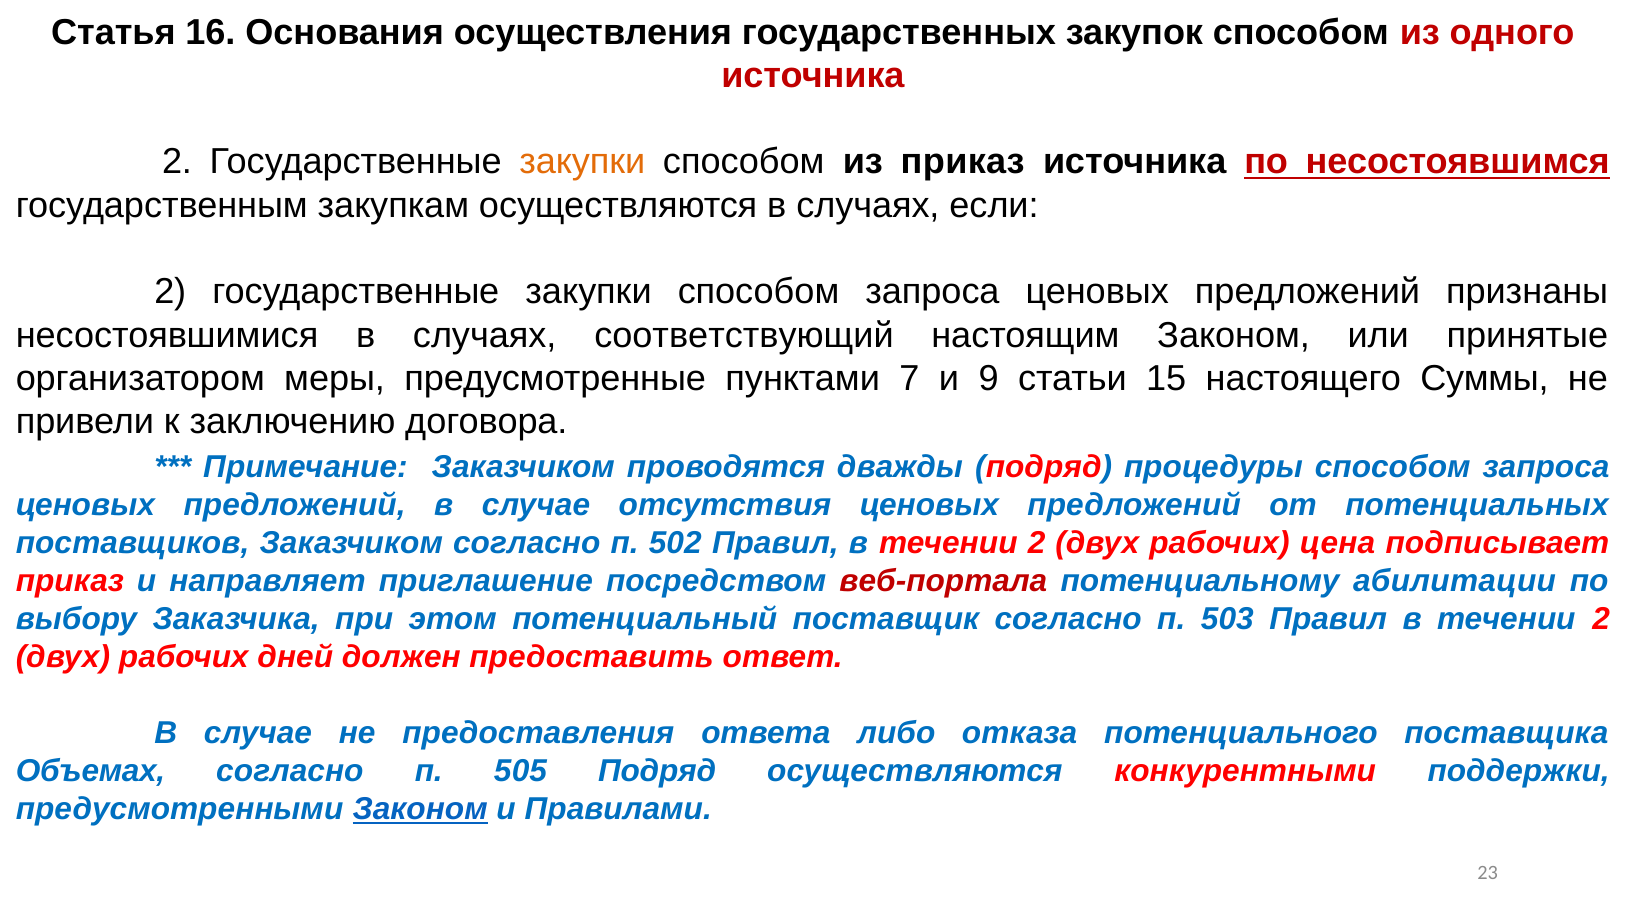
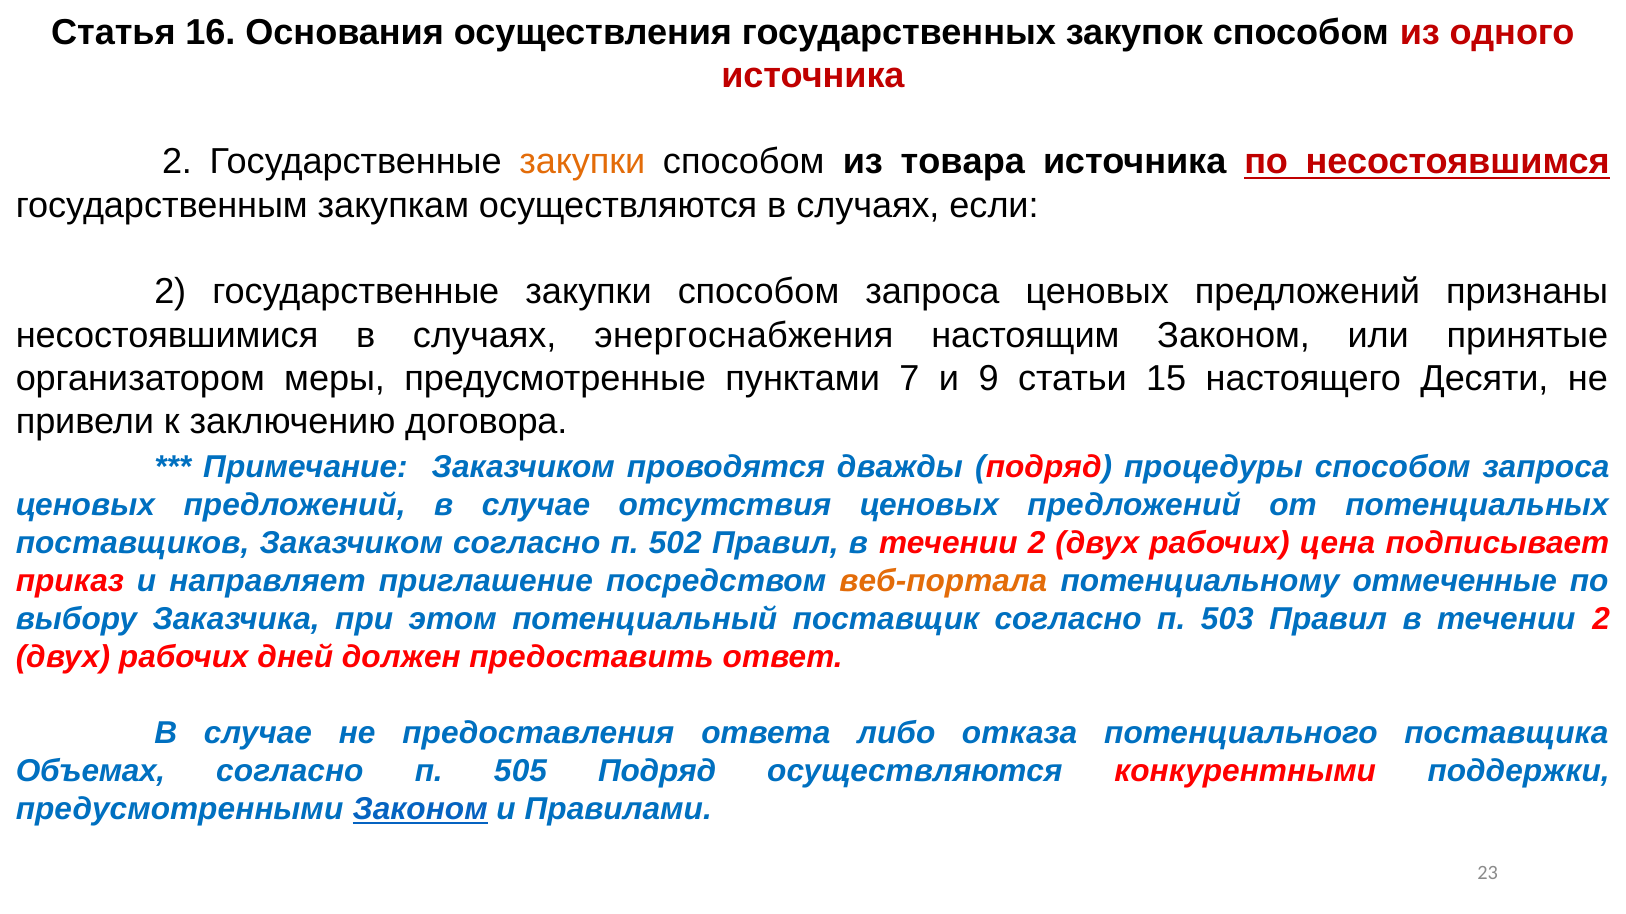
из приказ: приказ -> товара (963, 162)
соответствующий: соответствующий -> энергоснабжения (744, 336)
Суммы: Суммы -> Десяти (1484, 379)
веб-портала colour: red -> orange (943, 582)
абилитации: абилитации -> отмеченные (1455, 582)
